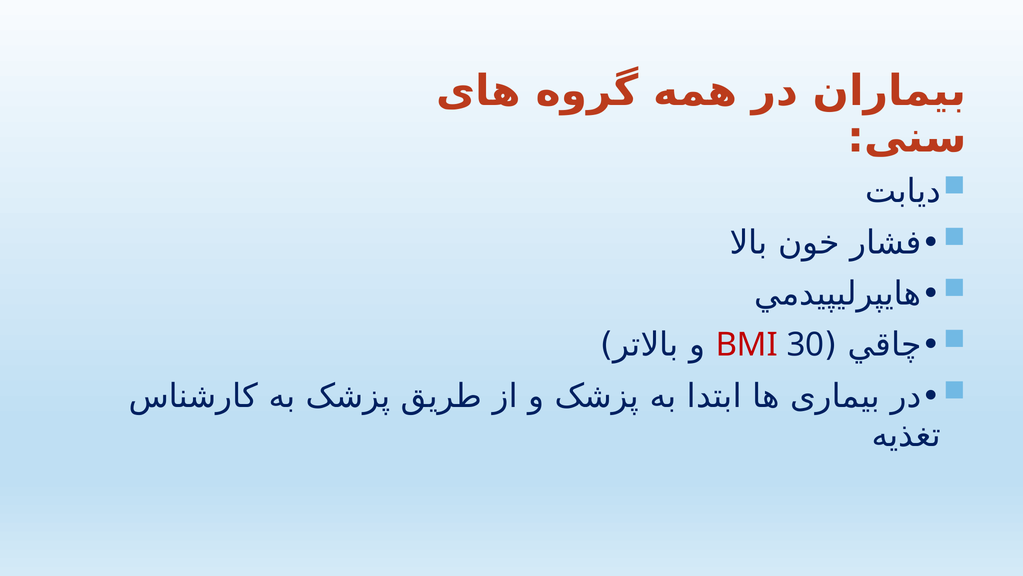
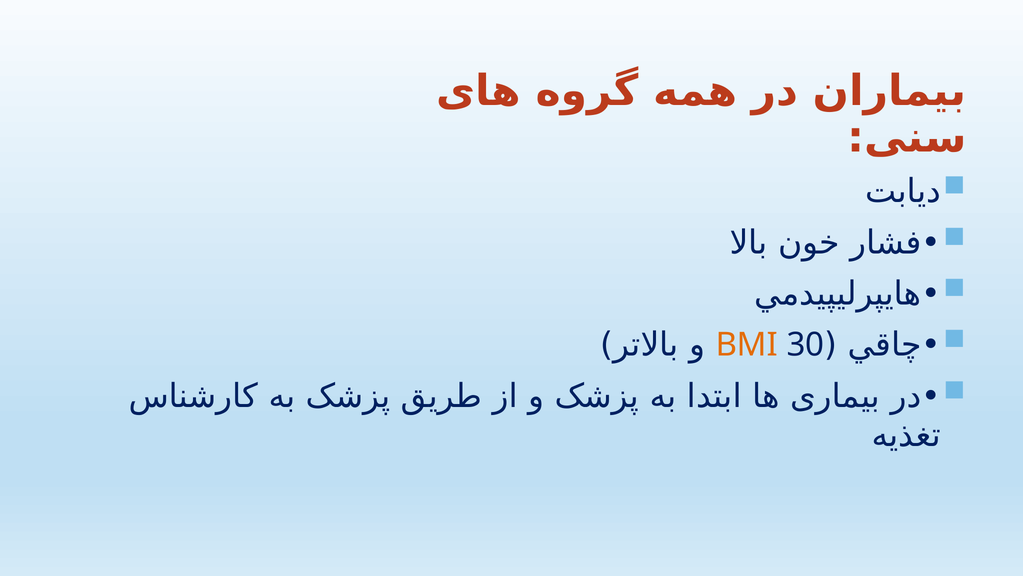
BMI colour: red -> orange (747, 345)
